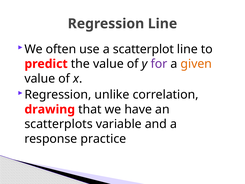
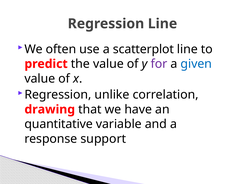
given colour: orange -> blue (196, 64)
scatterplots: scatterplots -> quantitative (59, 124)
practice: practice -> support (103, 139)
